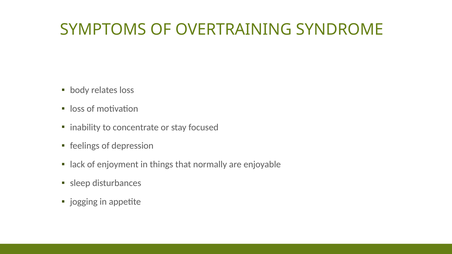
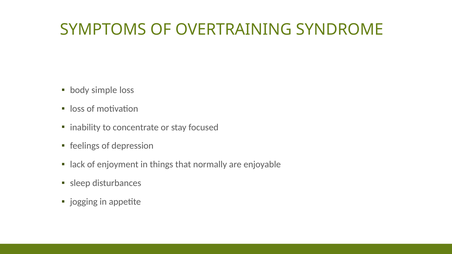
relates: relates -> simple (104, 90)
